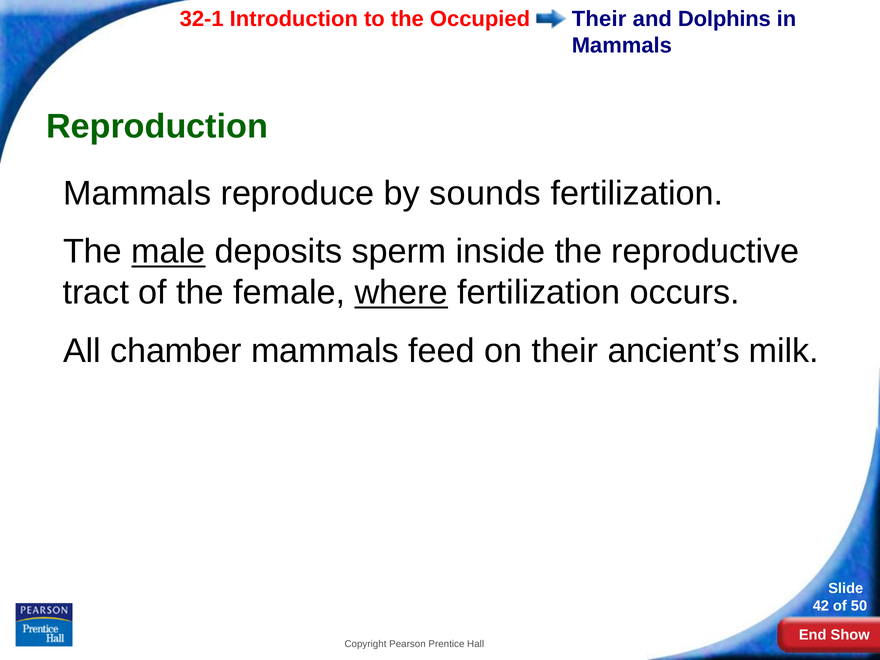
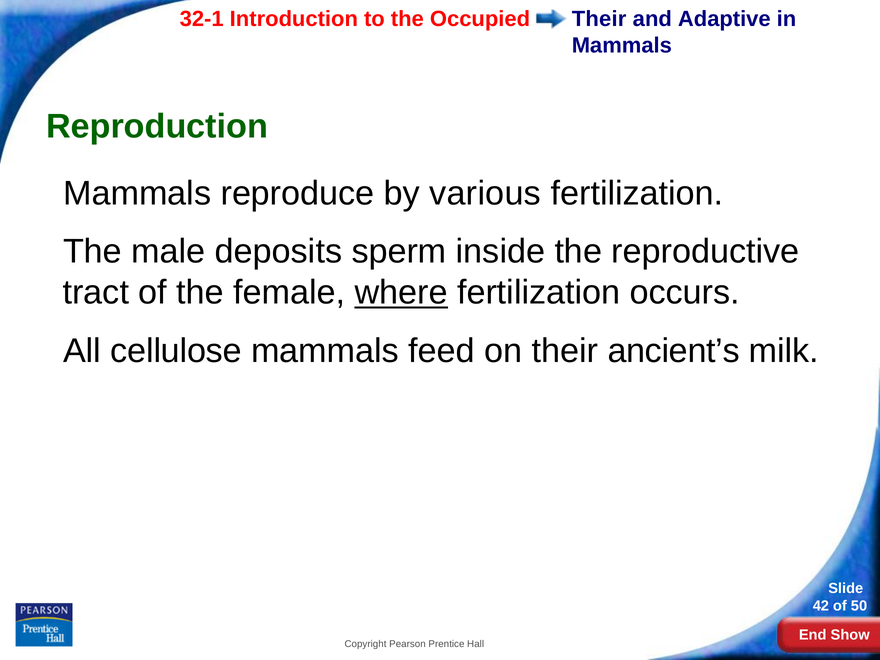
Dolphins: Dolphins -> Adaptive (724, 19)
sounds: sounds -> various (485, 193)
male underline: present -> none (168, 252)
chamber: chamber -> cellulose (176, 351)
